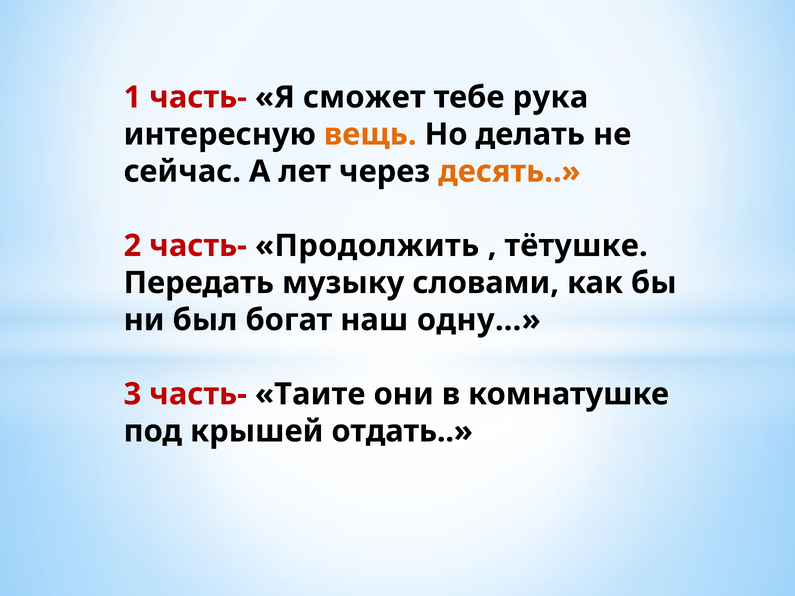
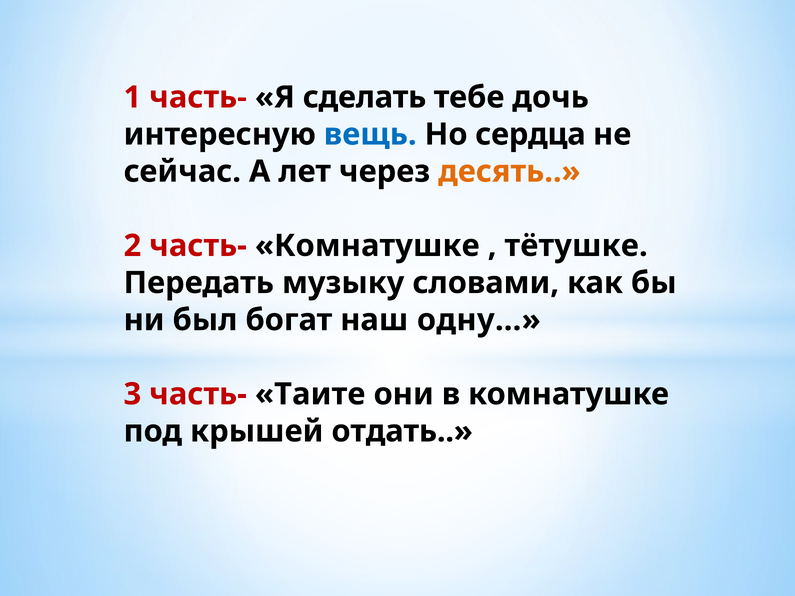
сможет: сможет -> сделать (365, 97)
рука: рука -> дочь (551, 97)
вещь colour: orange -> blue (370, 134)
делать: делать -> сердца (530, 134)
часть- Продолжить: Продолжить -> Комнатушке (367, 246)
